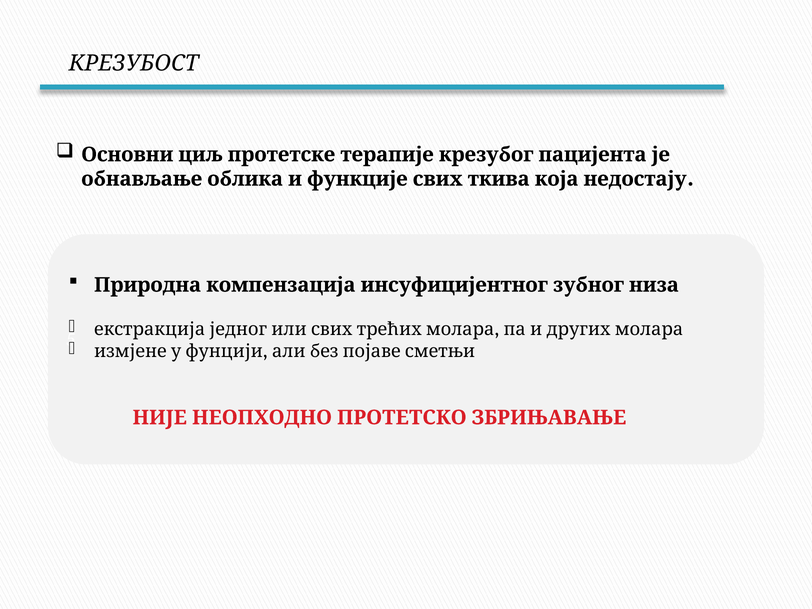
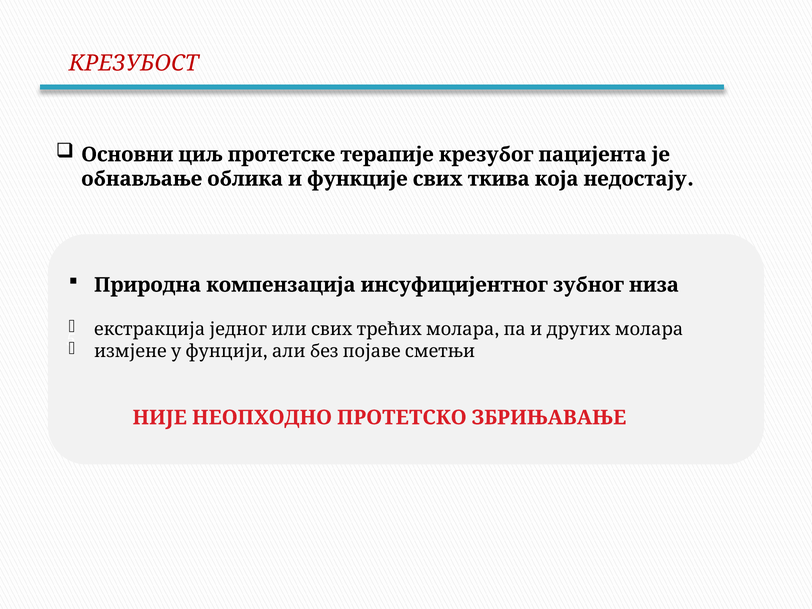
КРЕЗУБОСТ colour: black -> red (134, 63)
